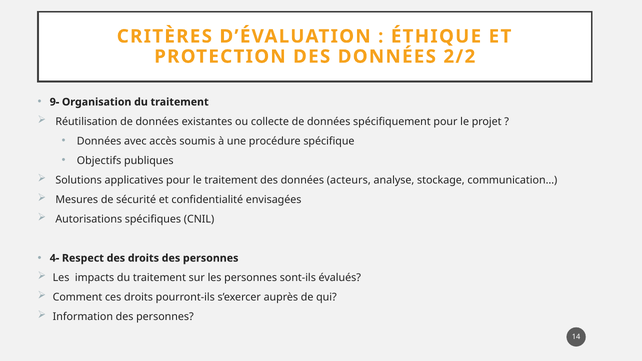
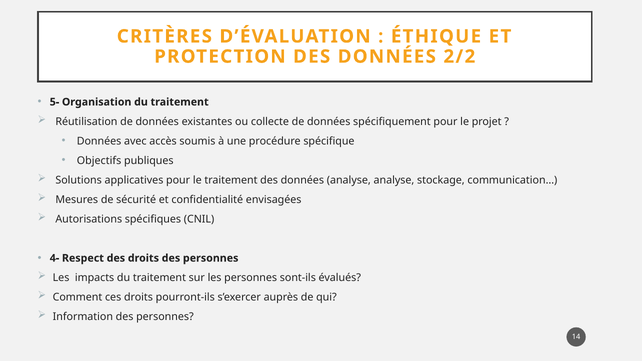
9-: 9- -> 5- (54, 102)
données acteurs: acteurs -> analyse (349, 180)
